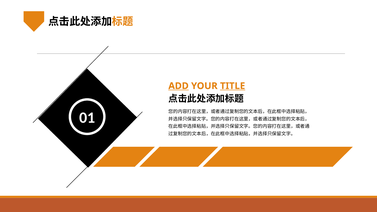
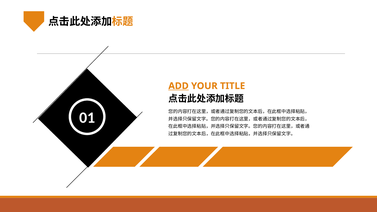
TITLE underline: present -> none (233, 86)
